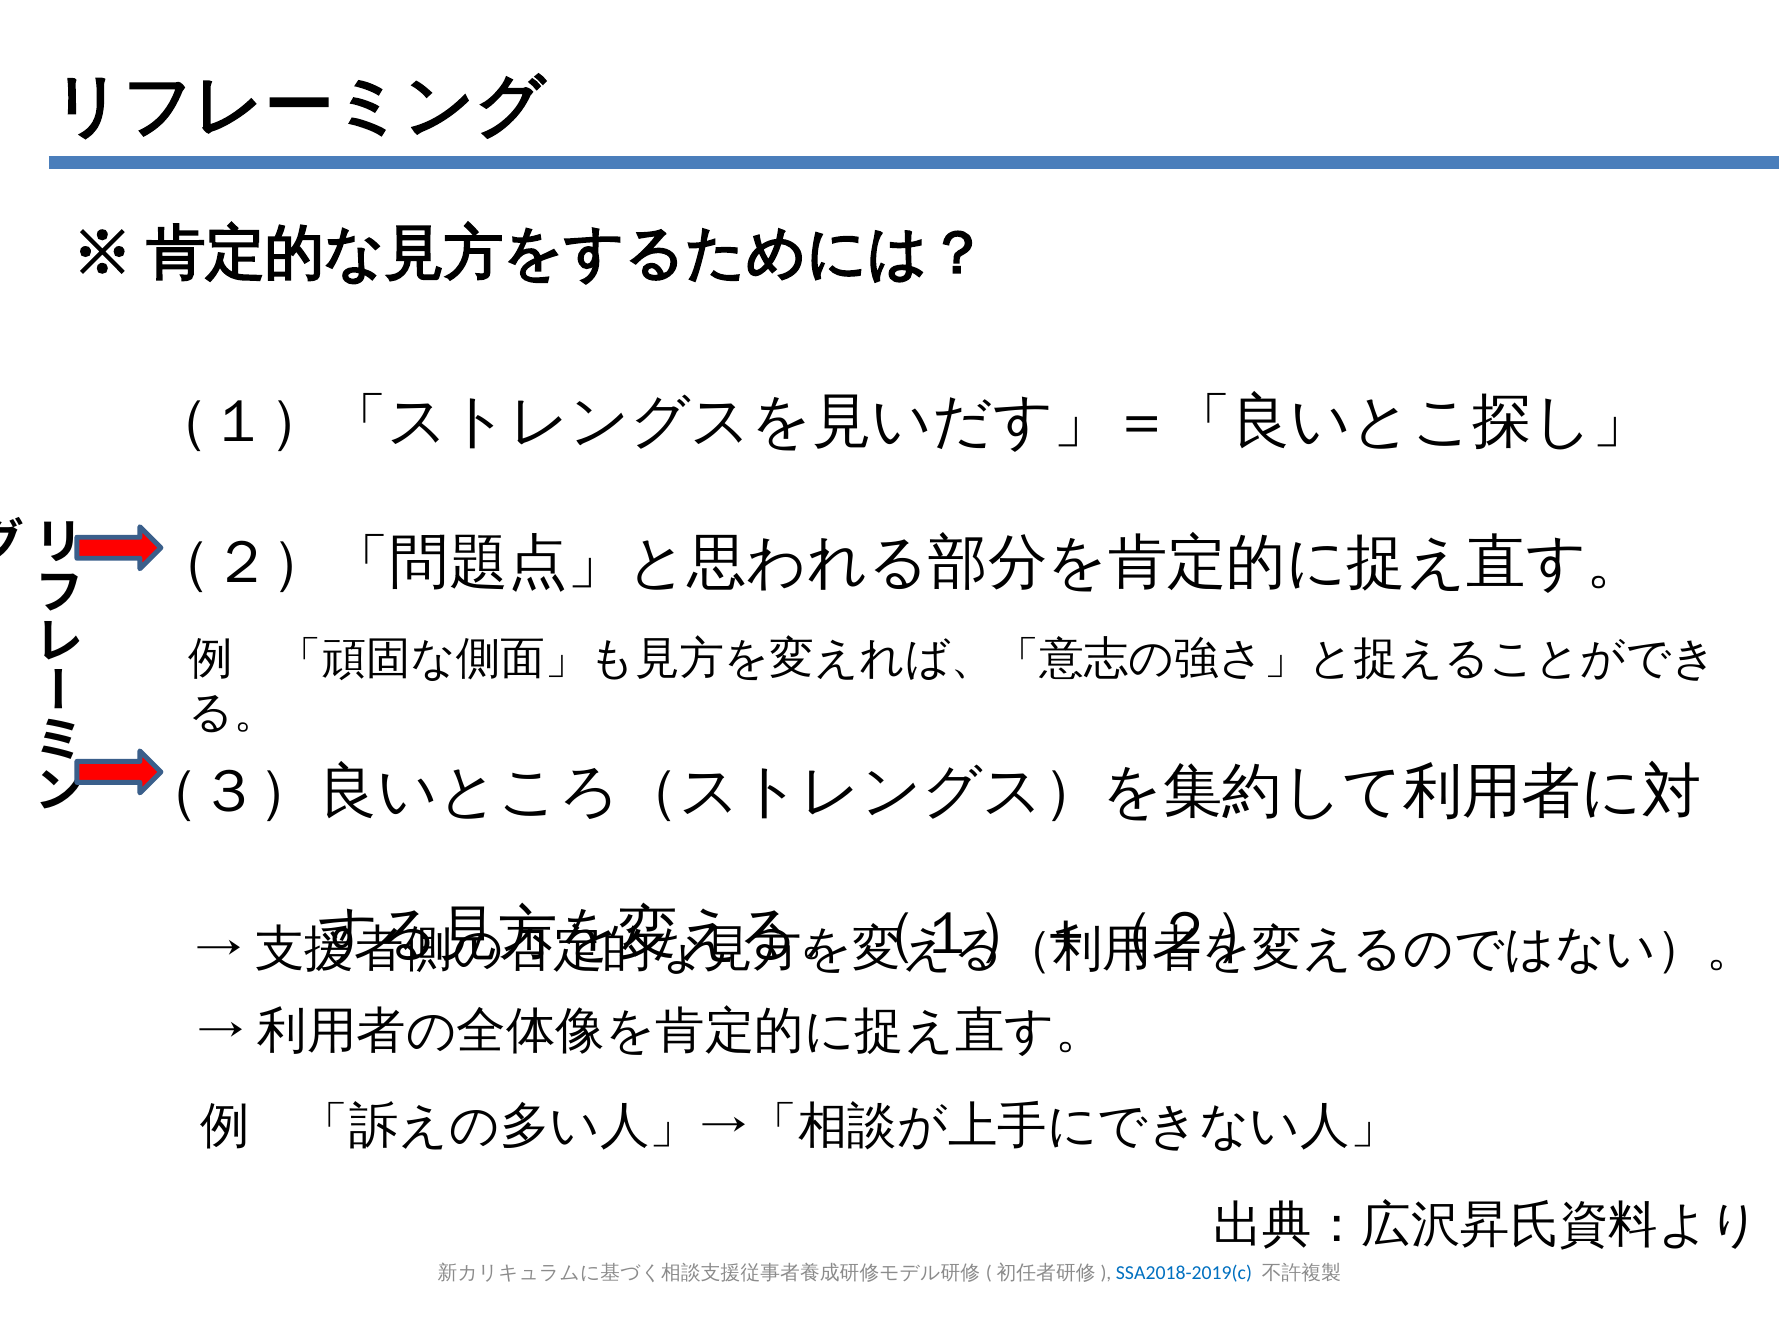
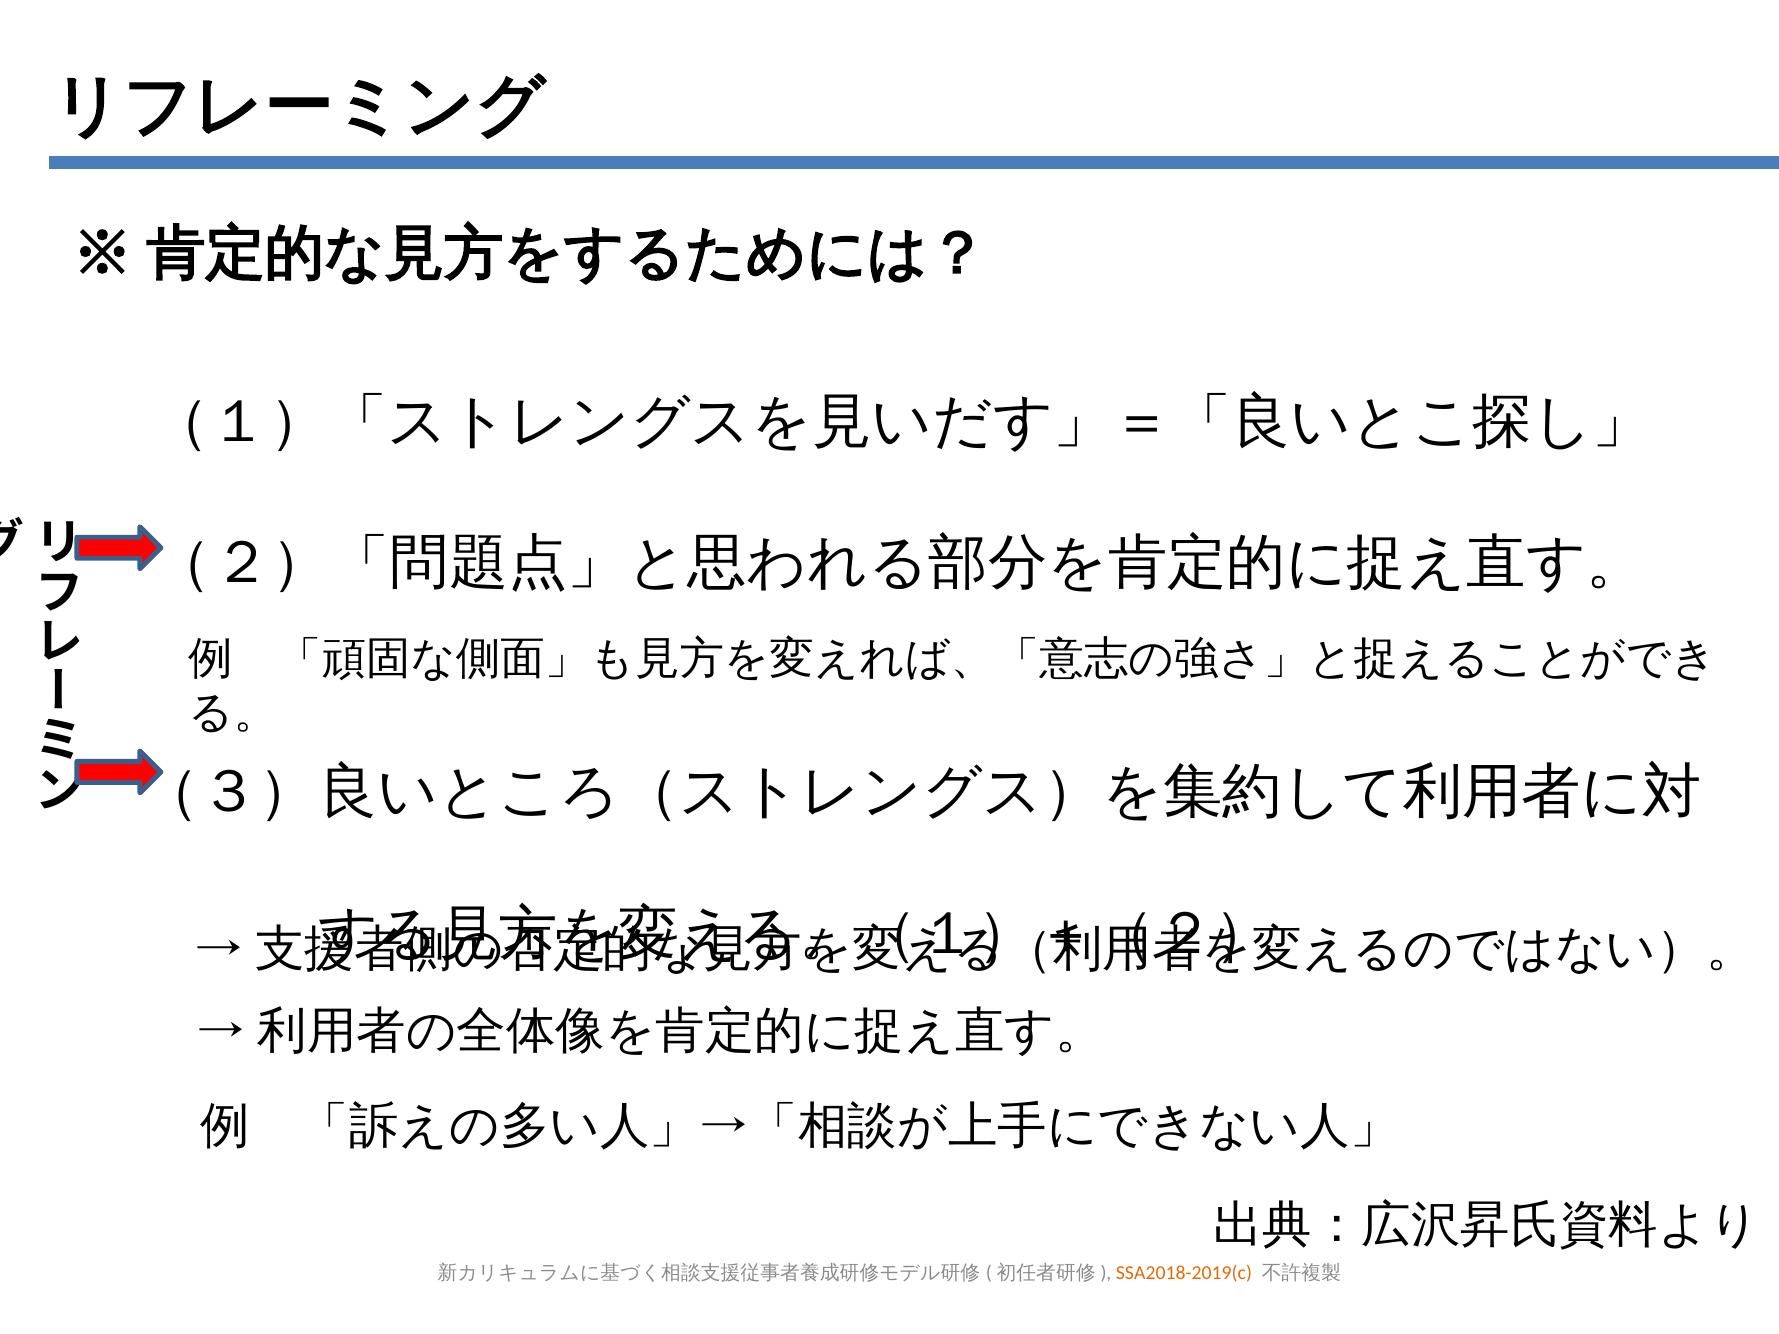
SSA2018-2019(c colour: blue -> orange (1184, 1274)
